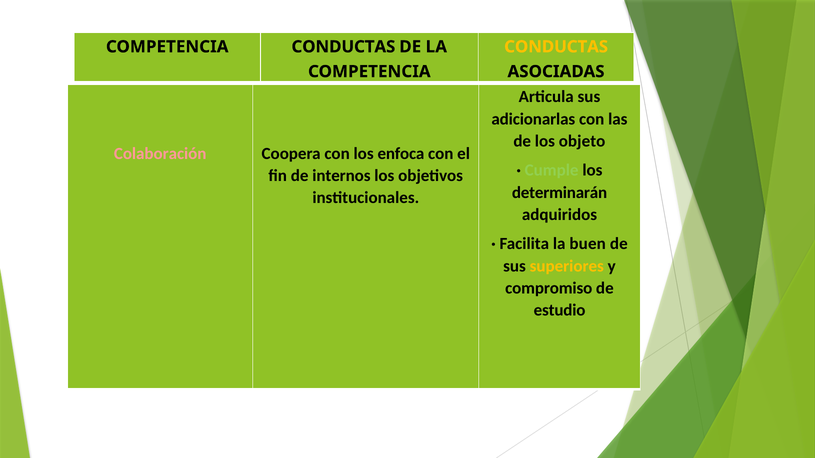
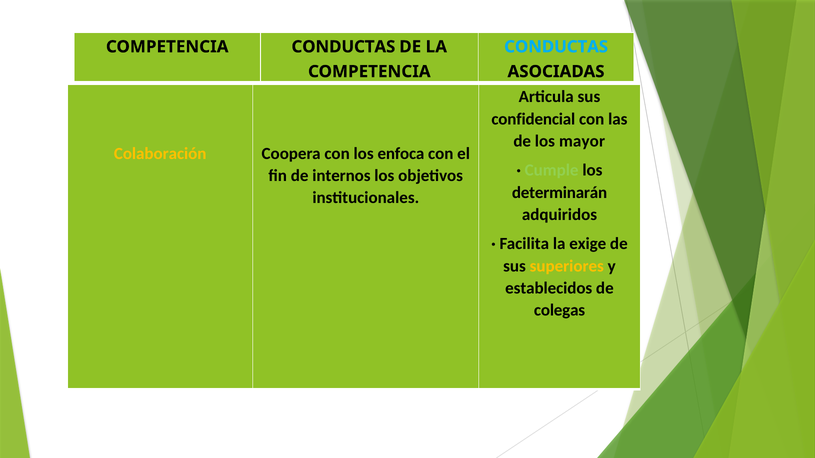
CONDUCTAS colour: yellow -> light blue (556, 47)
adicionarlas: adicionarlas -> confidencial (533, 119)
objeto: objeto -> mayor (582, 141)
Colaboración colour: pink -> yellow (160, 154)
buen: buen -> exige (588, 244)
compromiso: compromiso -> establecidos (549, 288)
estudio: estudio -> colegas (560, 311)
